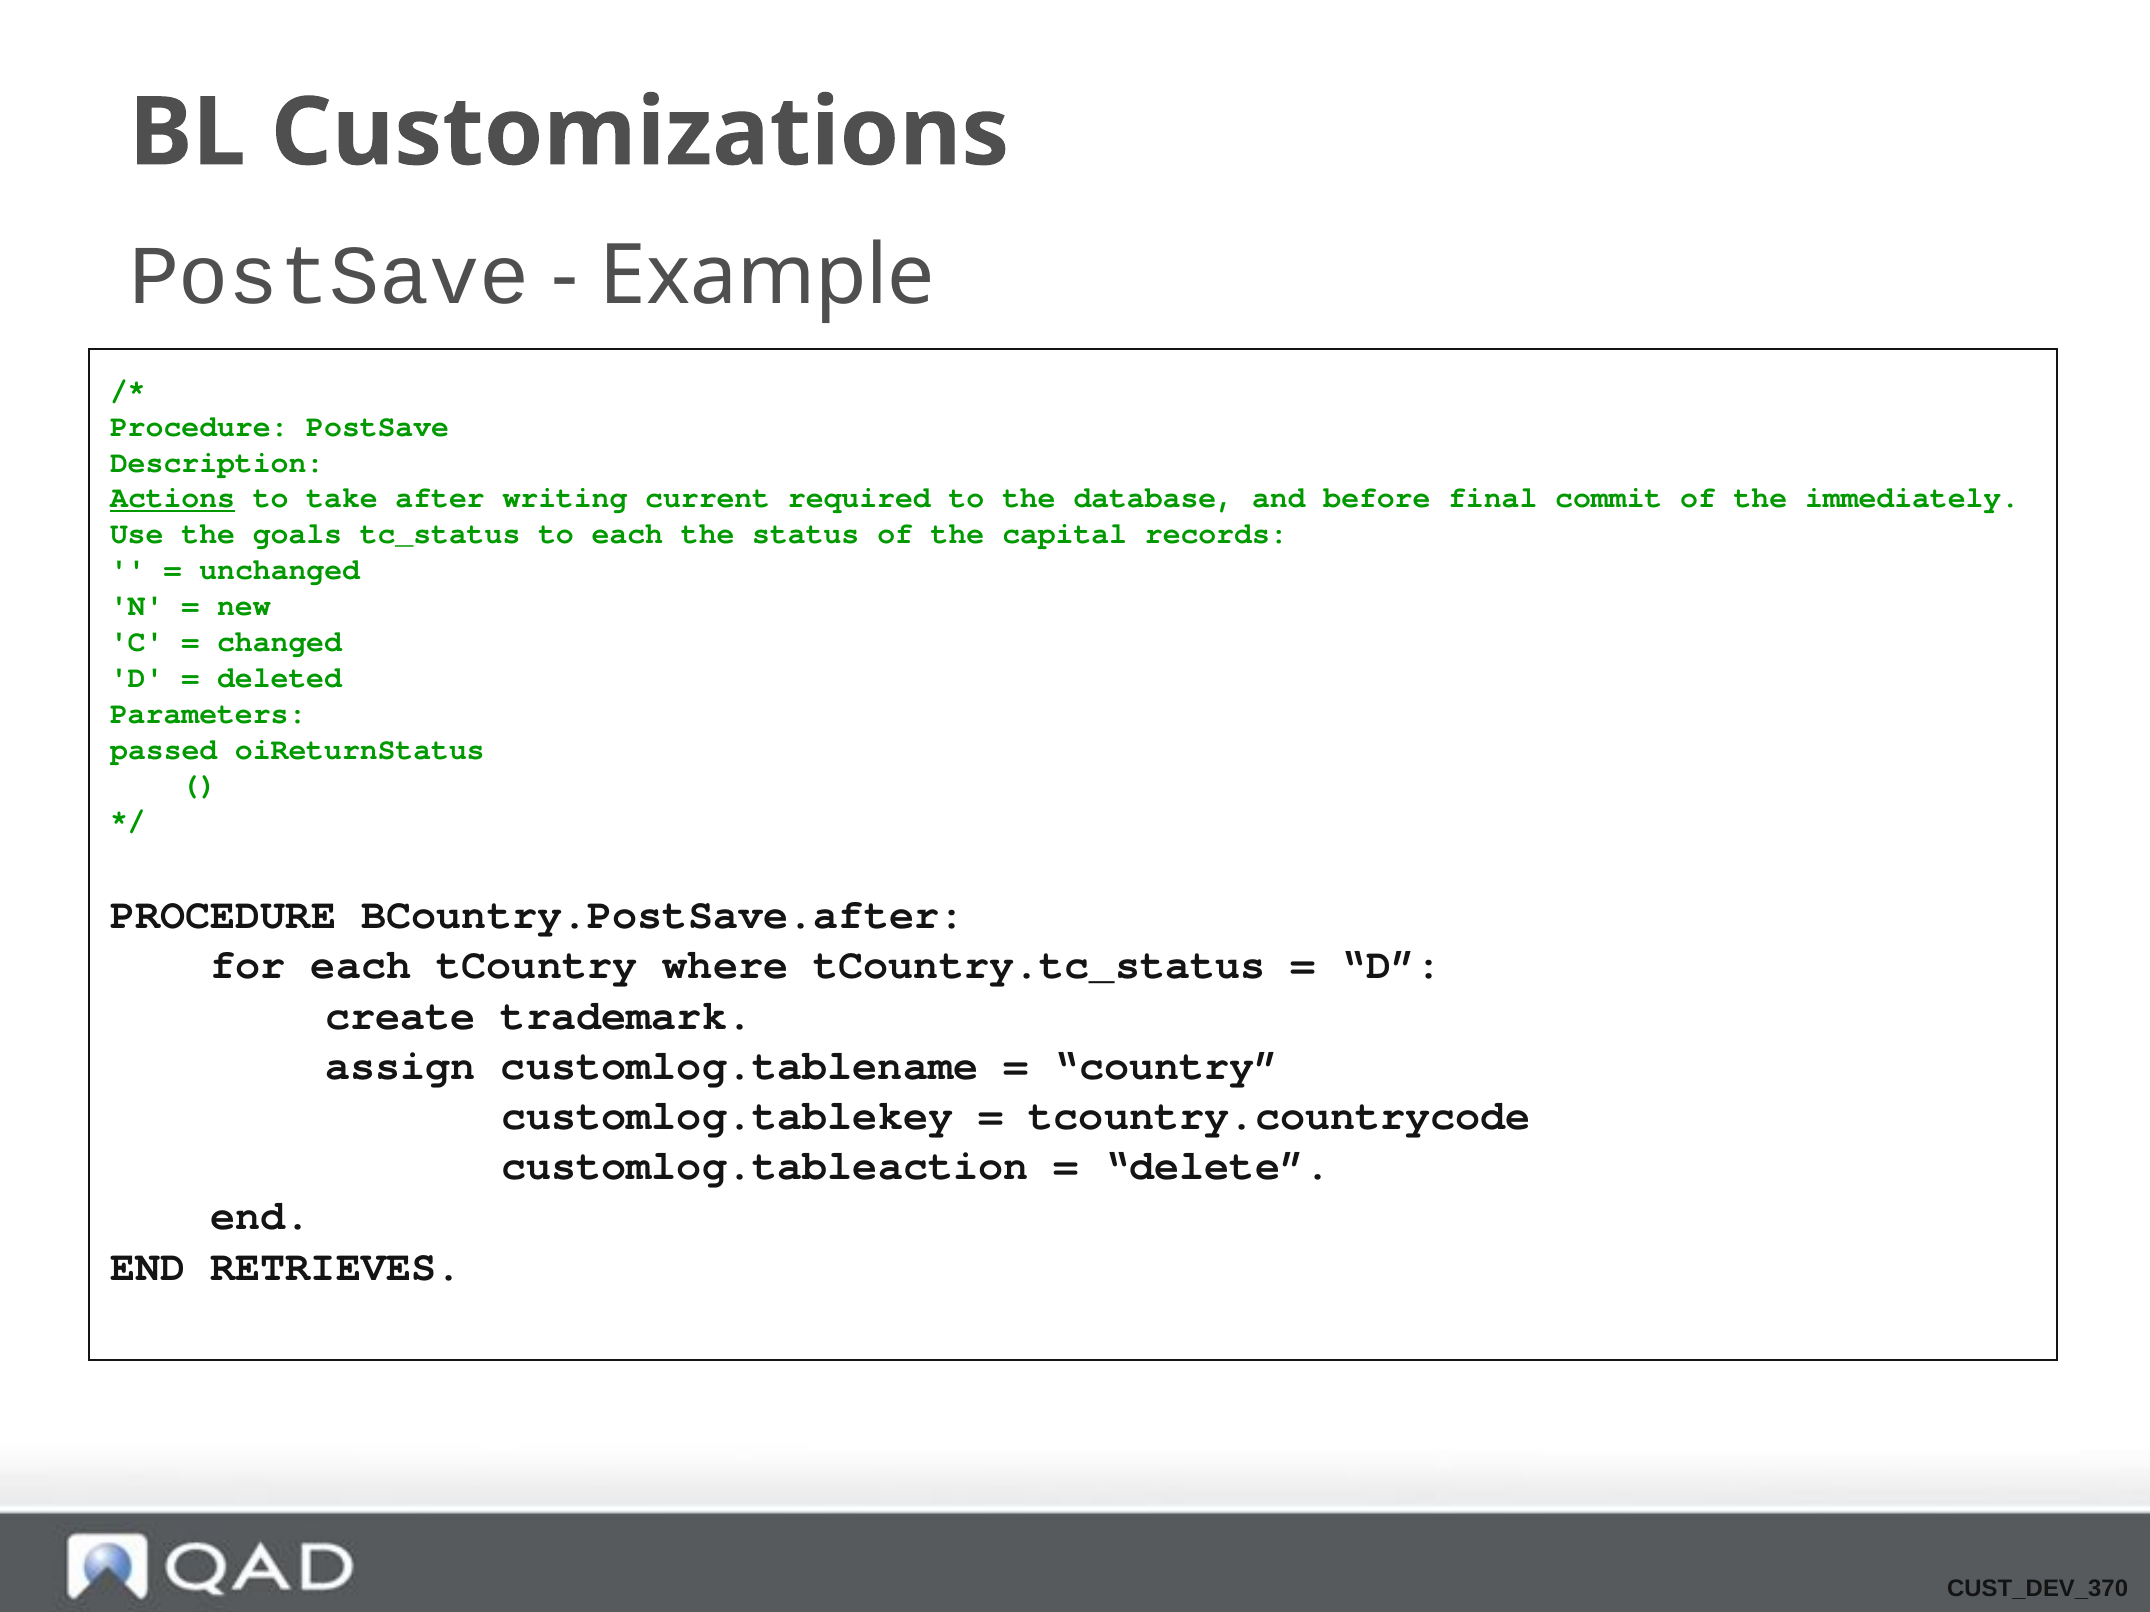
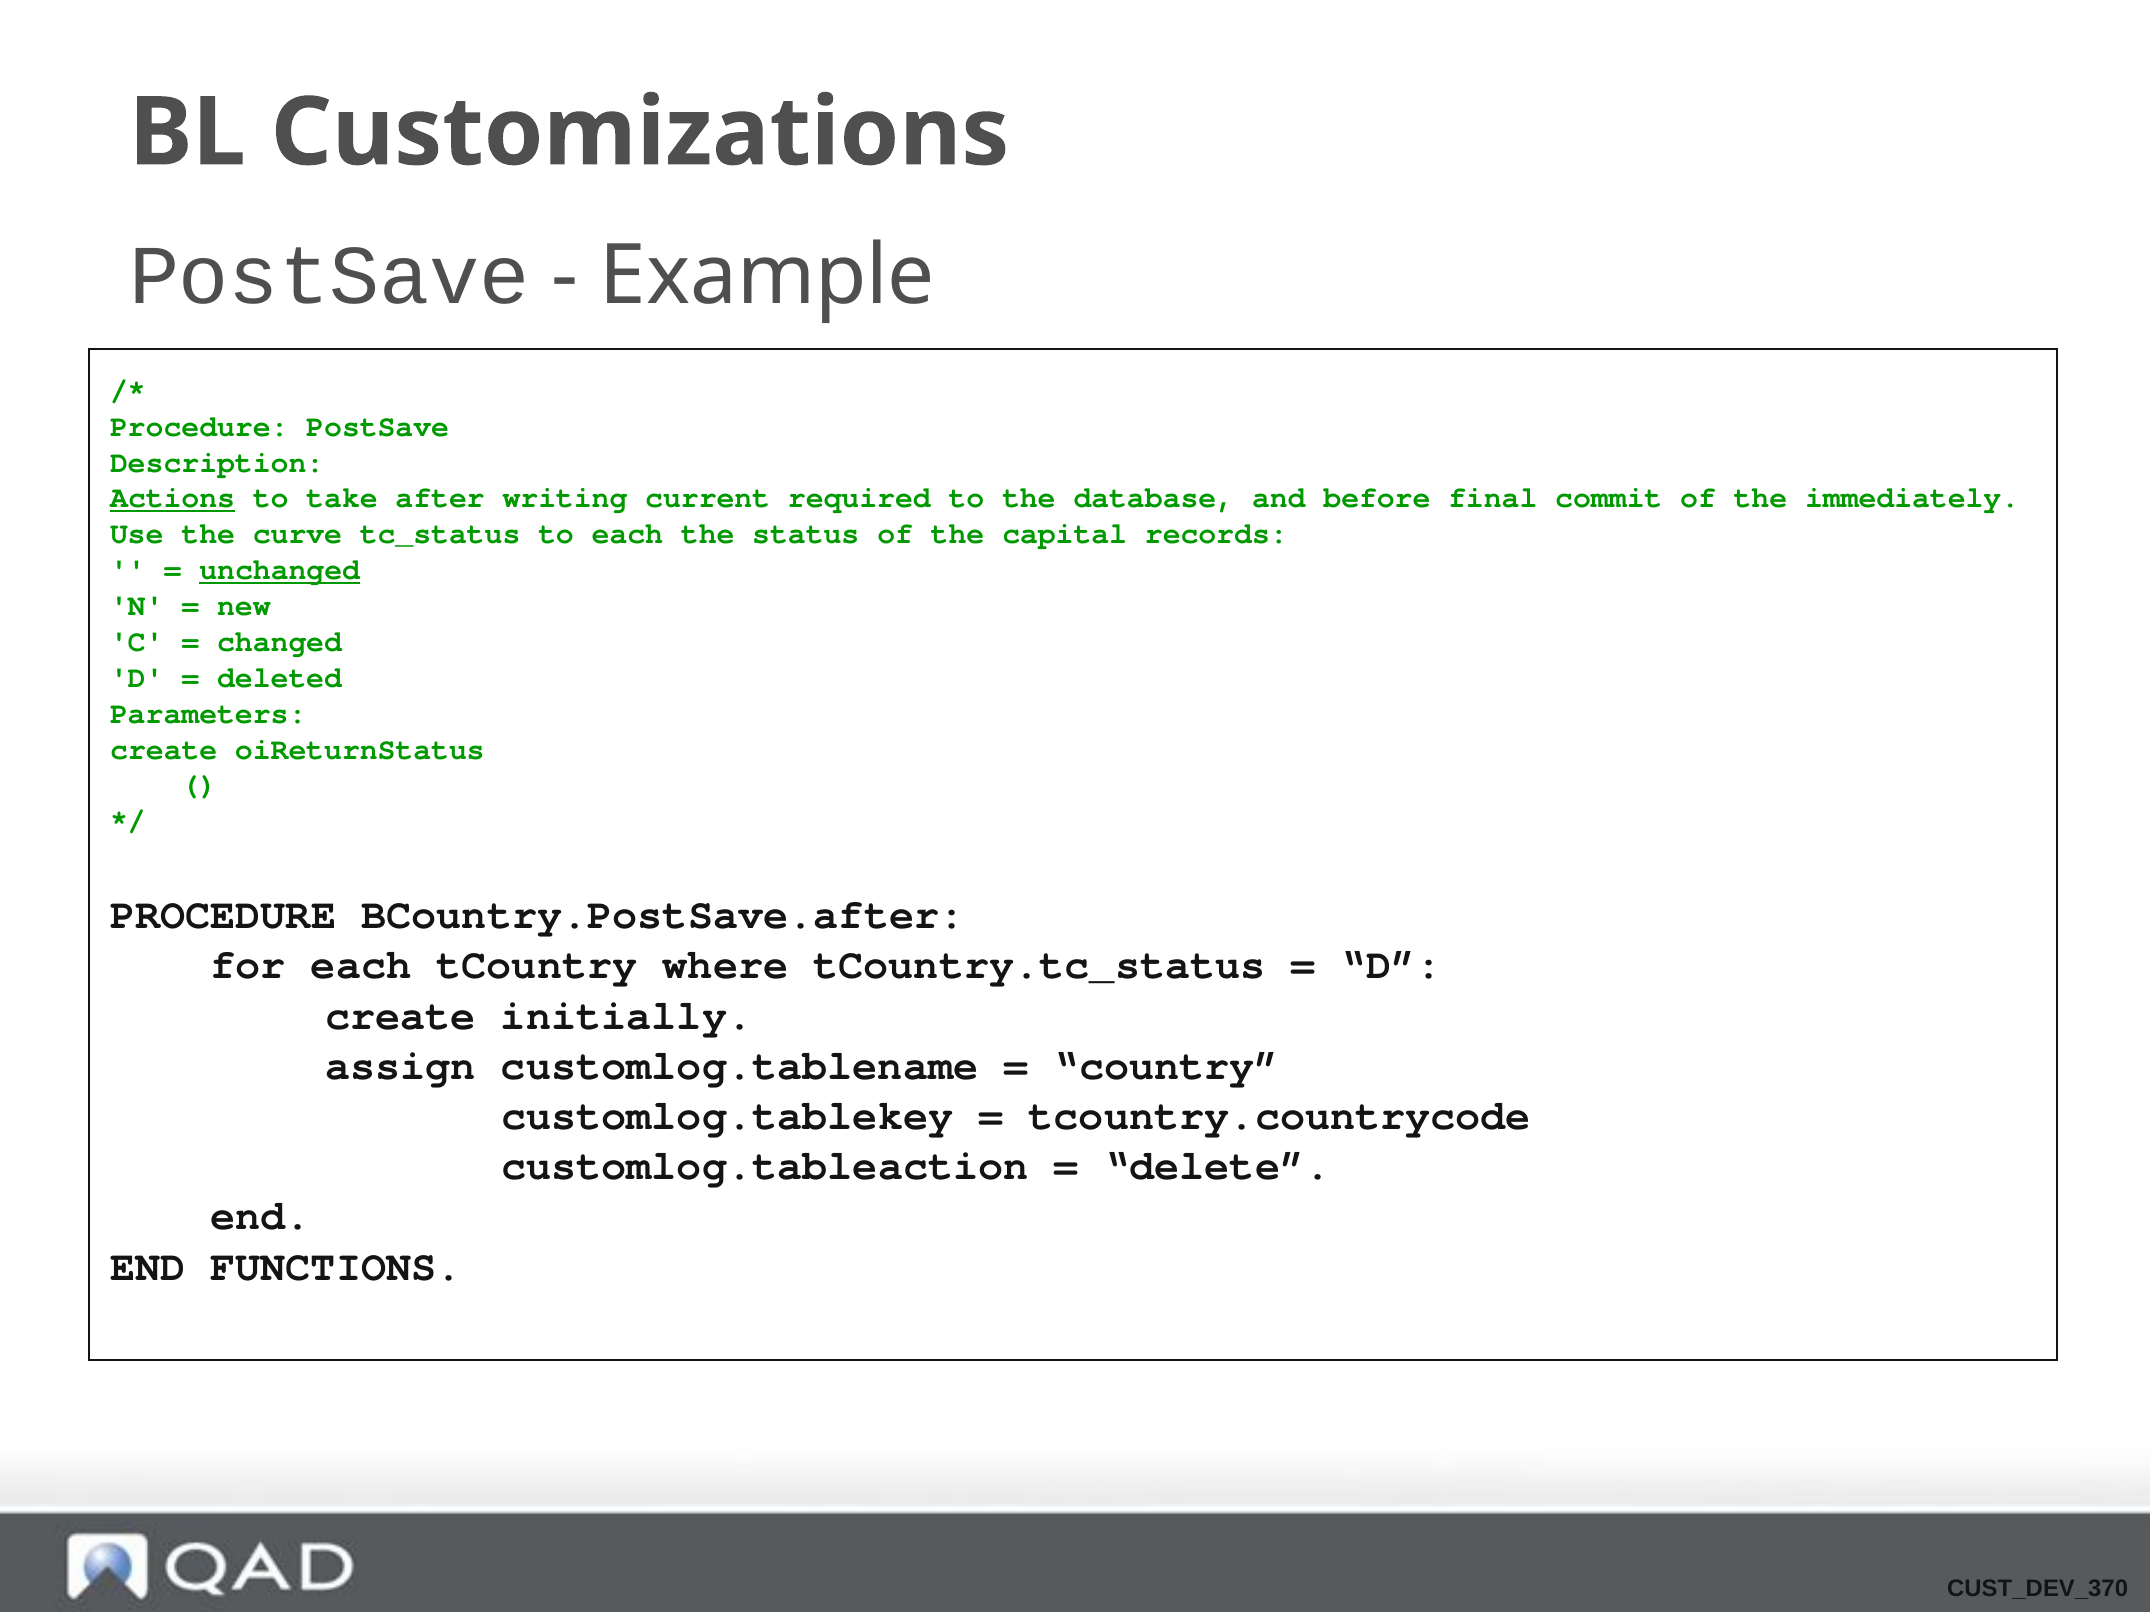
goals: goals -> curve (297, 534)
unchanged underline: none -> present (280, 570)
passed: passed -> create (164, 749)
trademark: trademark -> initially (627, 1016)
RETRIEVES: RETRIEVES -> FUNCTIONS (336, 1267)
